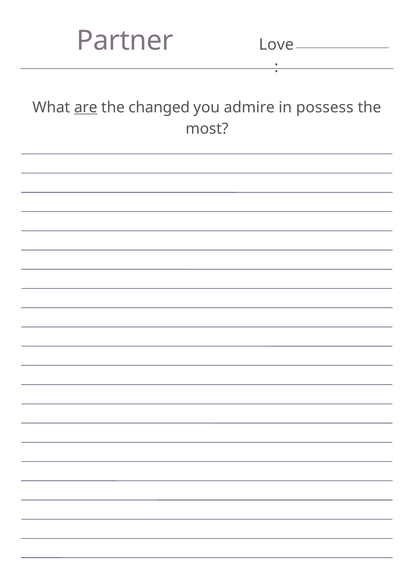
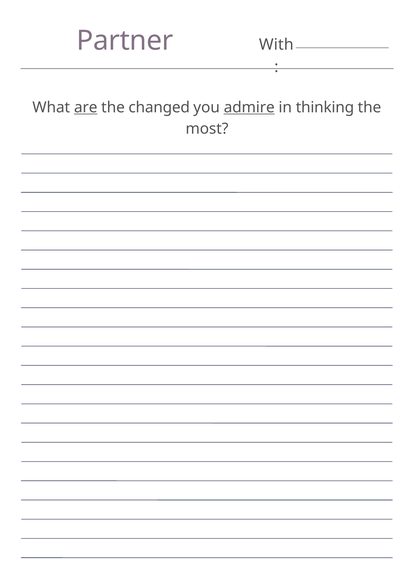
Love: Love -> With (276, 45)
admire underline: none -> present (249, 107)
possess: possess -> thinking (325, 107)
